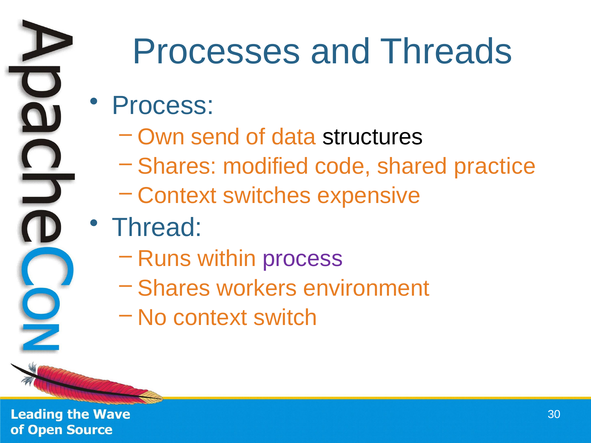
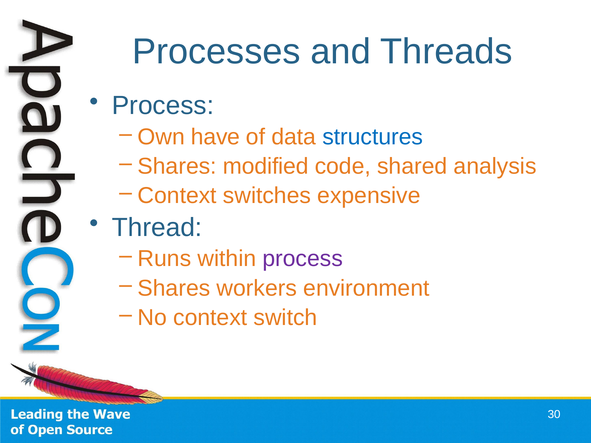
send: send -> have (215, 137)
structures colour: black -> blue (373, 137)
practice: practice -> analysis (495, 166)
